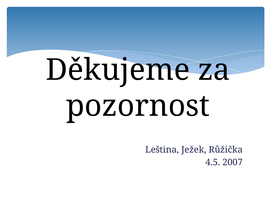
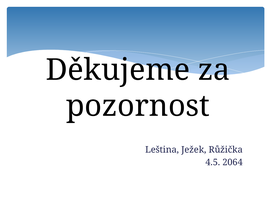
2007: 2007 -> 2064 (233, 163)
